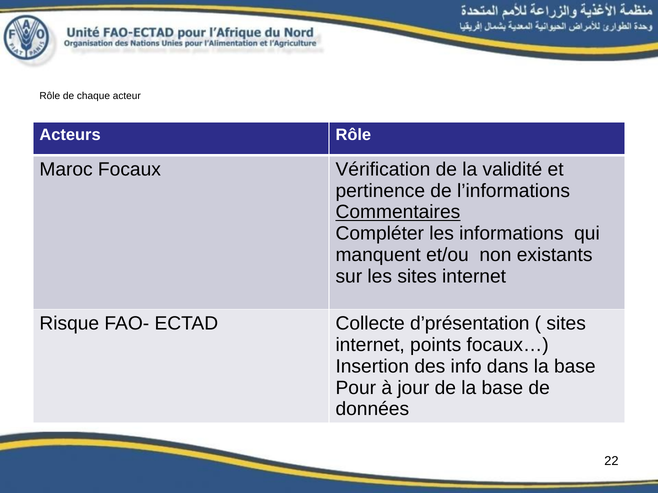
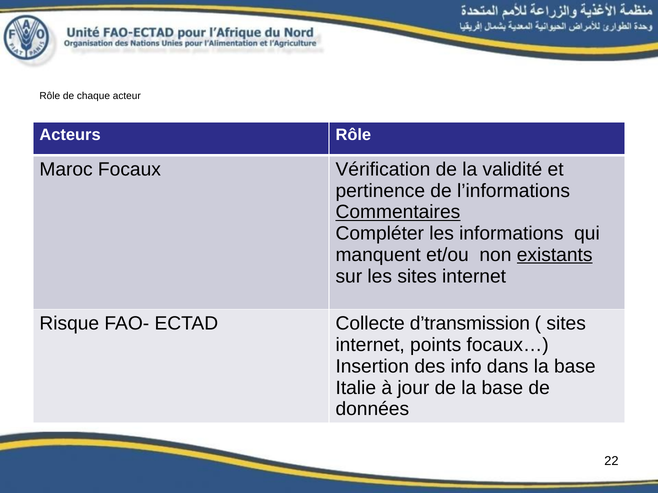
existants underline: none -> present (555, 255)
d’présentation: d’présentation -> d’transmission (470, 324)
Pour: Pour -> Italie (356, 388)
